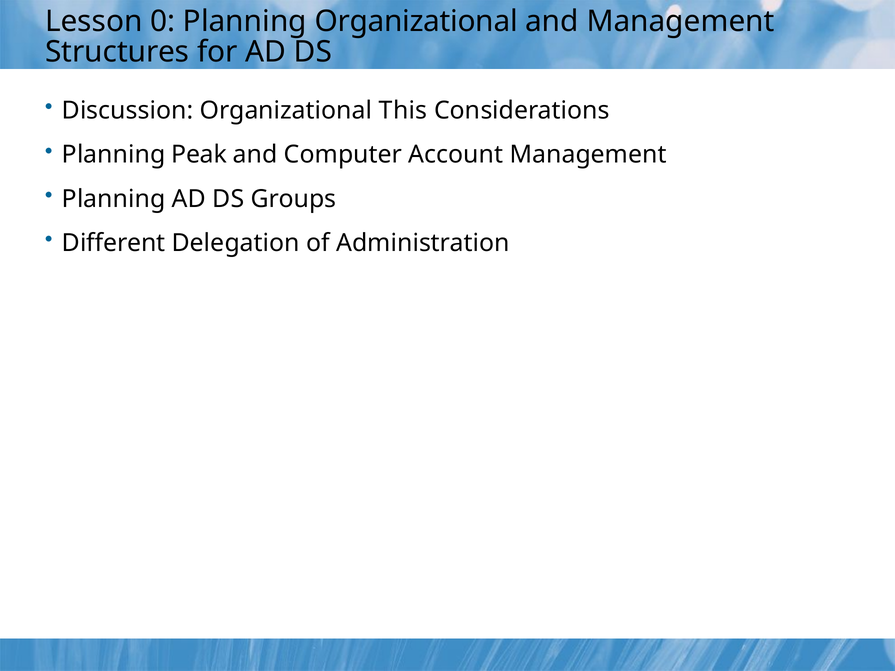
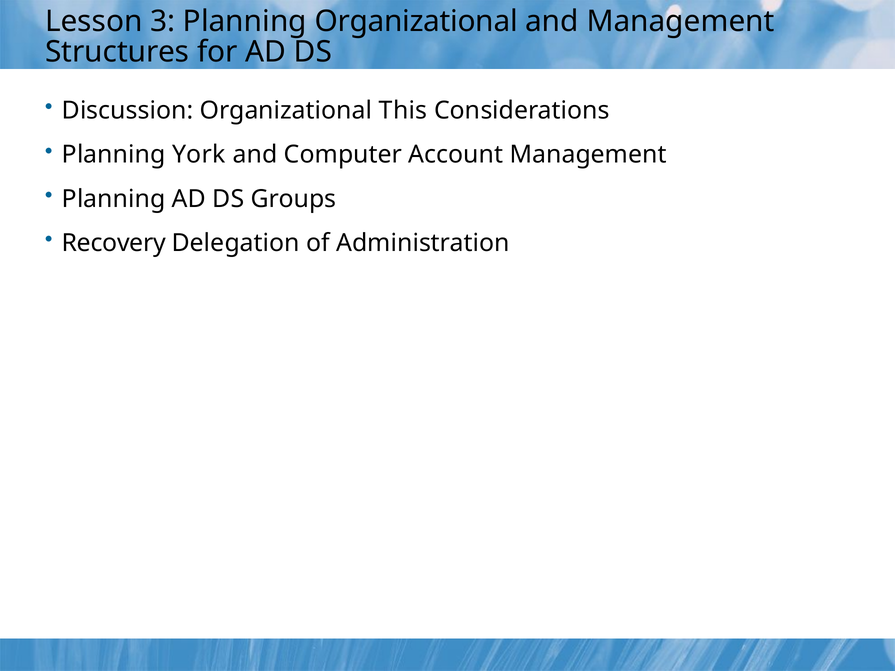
0: 0 -> 3 (163, 22)
Peak: Peak -> York (199, 155)
Different: Different -> Recovery (114, 243)
